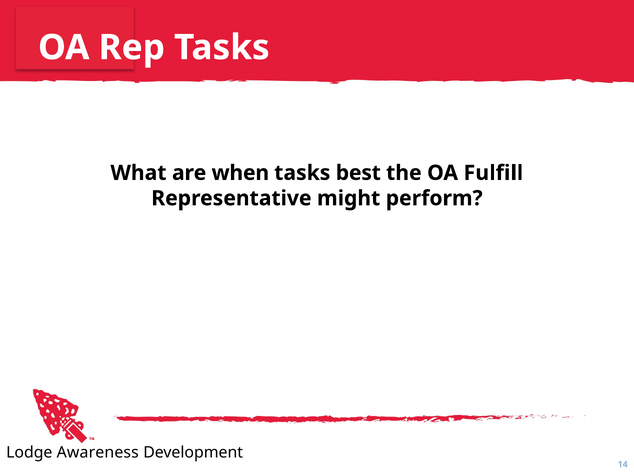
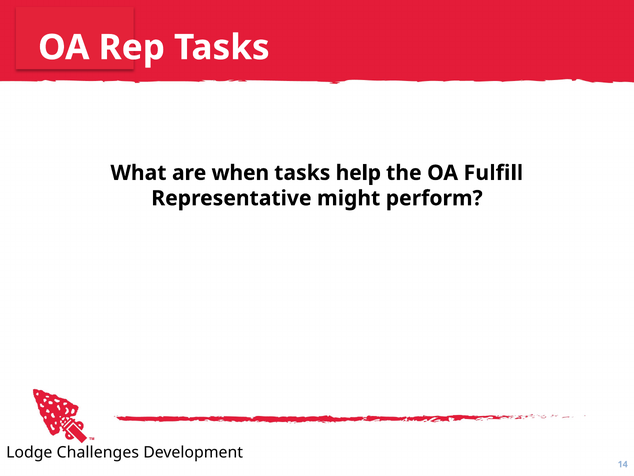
best: best -> help (358, 173)
Awareness: Awareness -> Challenges (98, 452)
